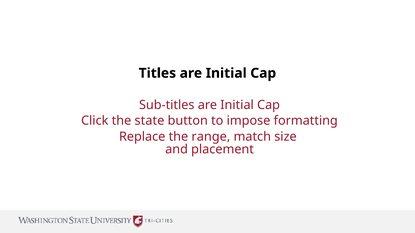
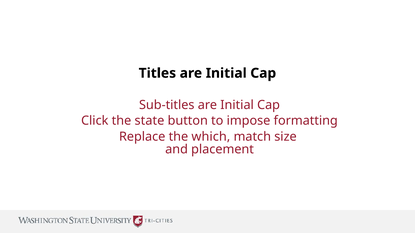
range: range -> which (211, 137)
